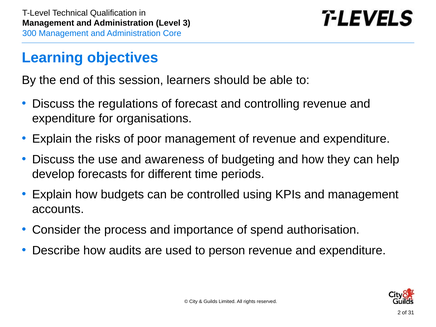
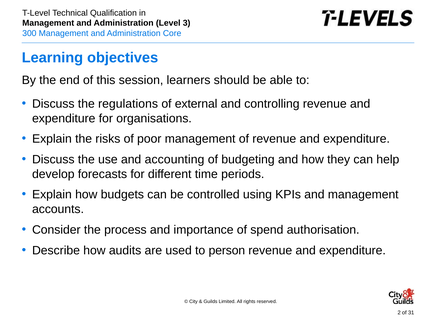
forecast: forecast -> external (196, 104)
awareness: awareness -> accounting (175, 160)
